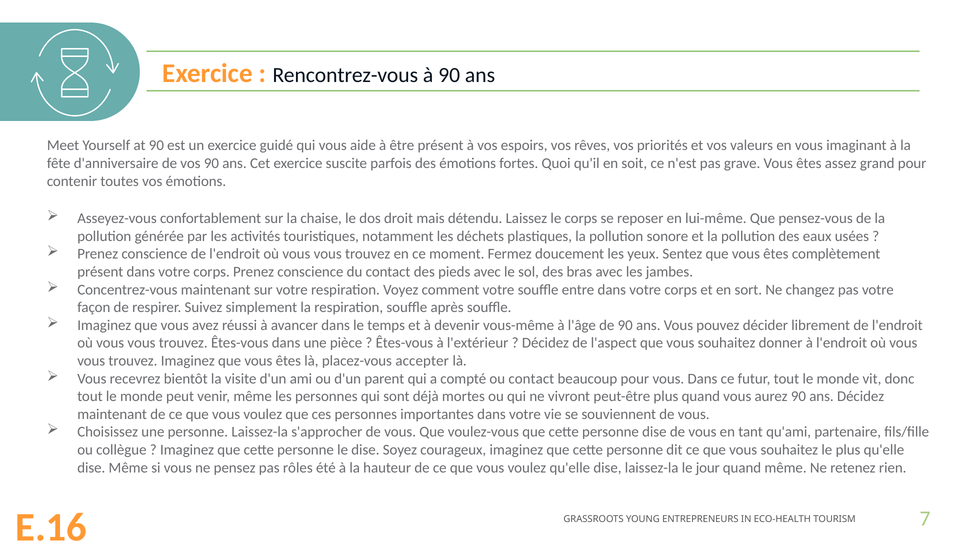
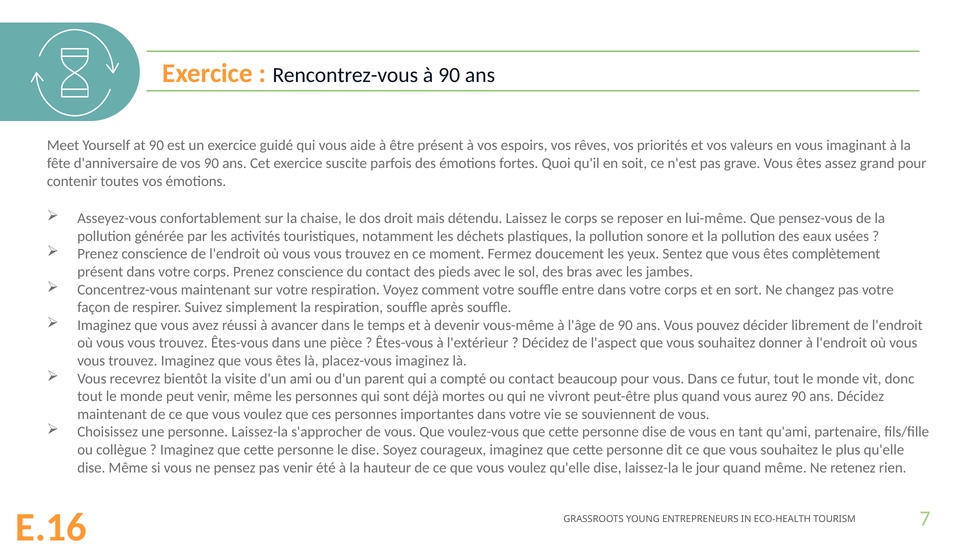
placez-vous accepter: accepter -> imaginez (422, 361)
pas rôles: rôles -> venir (298, 467)
